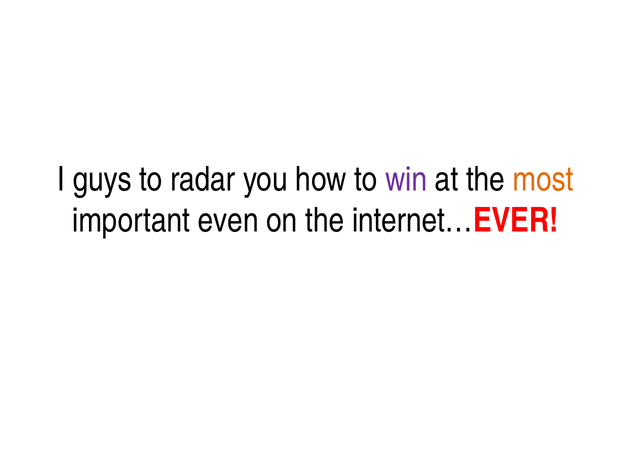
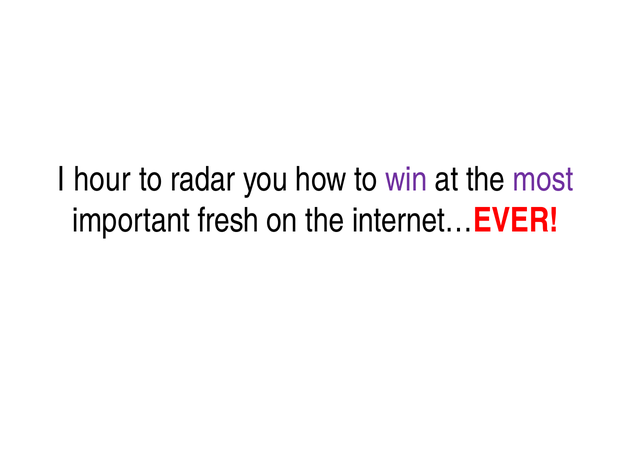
guys: guys -> hour (102, 180)
most colour: orange -> purple (543, 180)
even: even -> fresh (228, 221)
